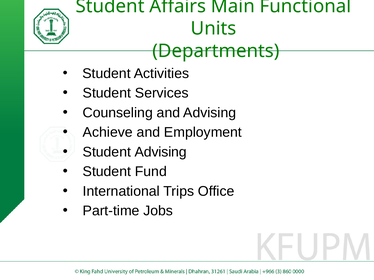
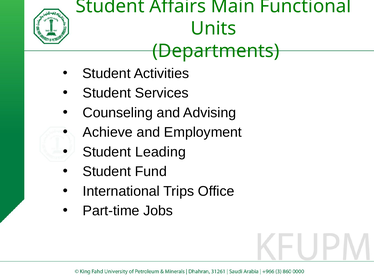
Student Advising: Advising -> Leading (161, 152)
